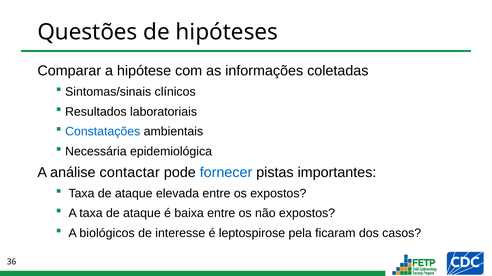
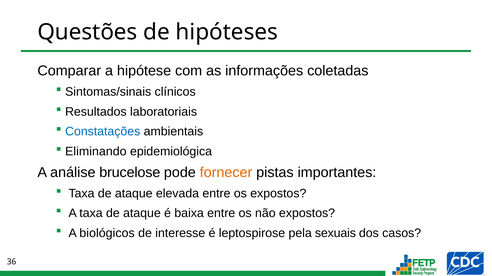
Necessária: Necessária -> Eliminando (96, 152)
contactar: contactar -> brucelose (130, 173)
fornecer colour: blue -> orange (226, 173)
ficaram: ficaram -> sexuais (335, 234)
